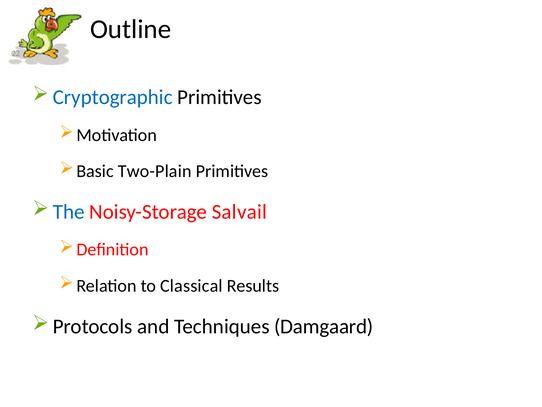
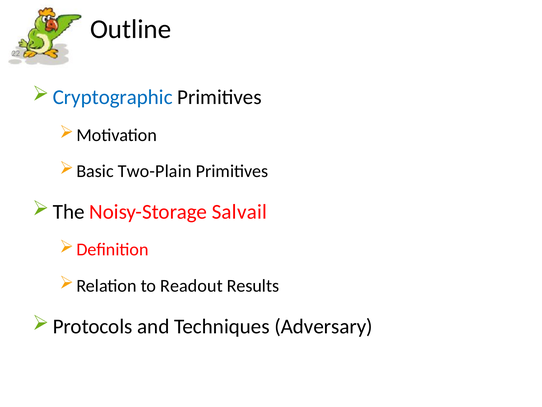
The colour: blue -> black (69, 212)
Classical: Classical -> Readout (191, 285)
Damgaard: Damgaard -> Adversary (324, 326)
